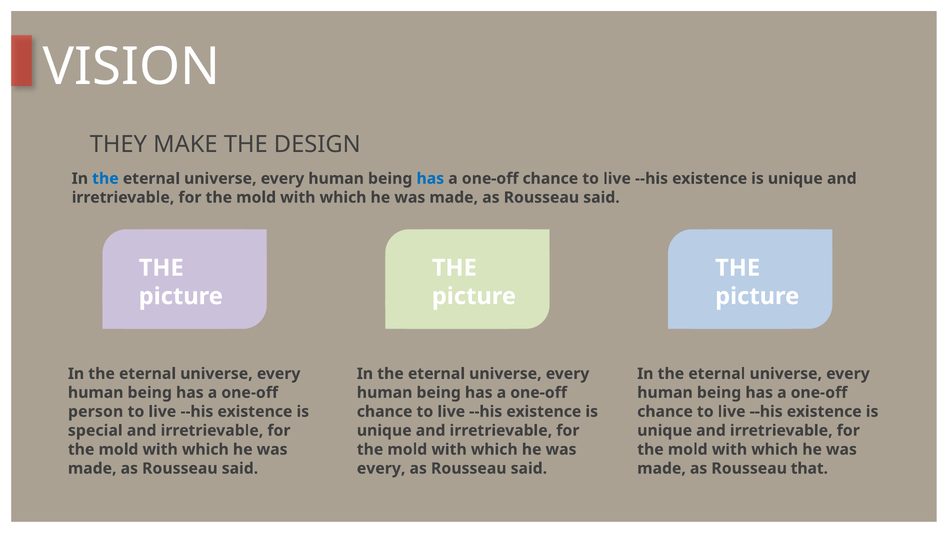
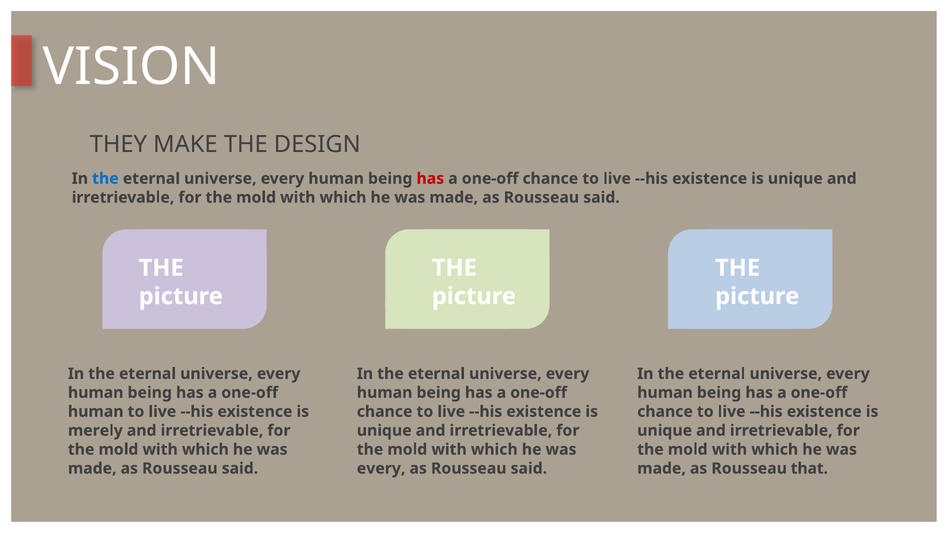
has colour: blue -> red (430, 179)
person: person -> human (96, 412)
special: special -> merely (95, 431)
